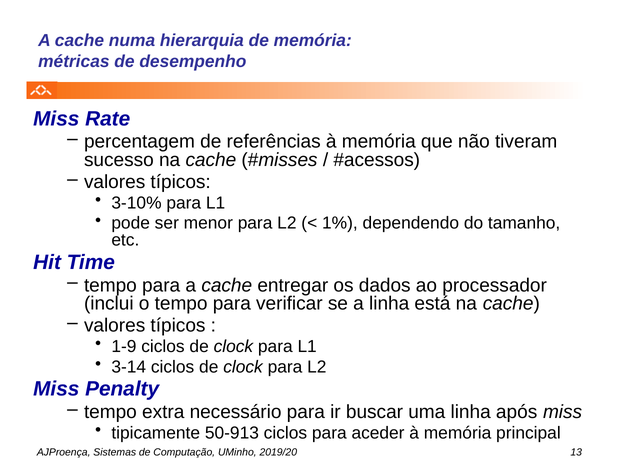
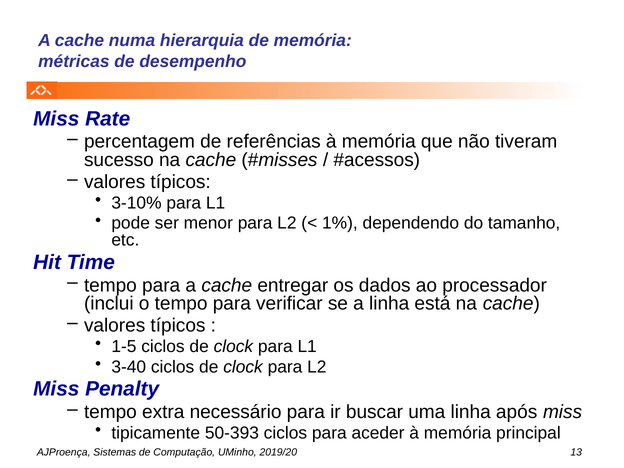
1-9: 1-9 -> 1-5 (124, 347)
3-14: 3-14 -> 3-40 (129, 367)
50-913: 50-913 -> 50-393 (232, 433)
